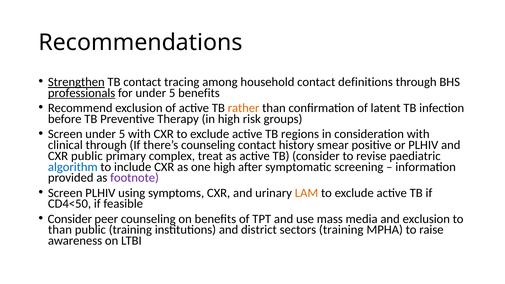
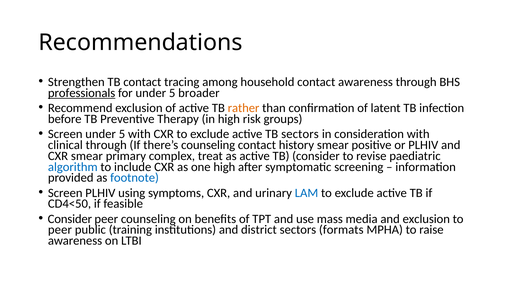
Strengthen underline: present -> none (76, 82)
contact definitions: definitions -> awareness (365, 82)
5 benefits: benefits -> broader (199, 93)
TB regions: regions -> sectors (300, 134)
CXR public: public -> smear (87, 156)
footnote colour: purple -> blue (135, 178)
LAM colour: orange -> blue (307, 193)
than: than -> peer (60, 230)
sectors training: training -> formats (341, 230)
